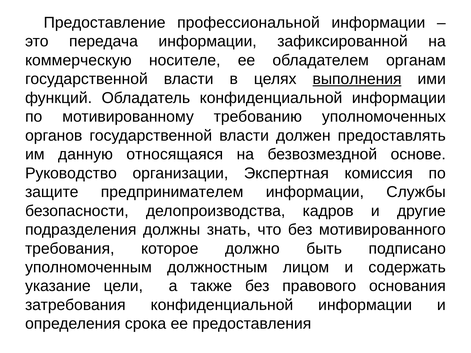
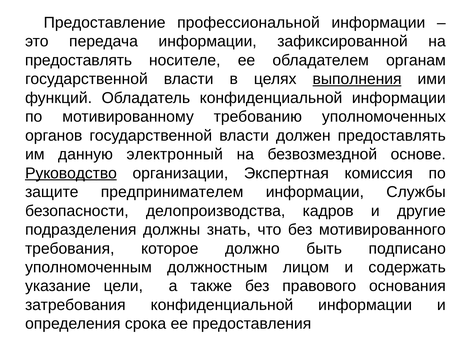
коммерческую: коммерческую -> предоставлять (78, 60)
относящаяся: относящаяся -> электронный (175, 154)
Руководство underline: none -> present (71, 173)
